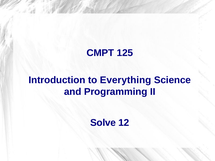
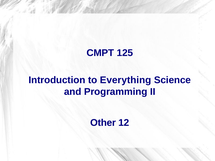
Solve: Solve -> Other (103, 123)
